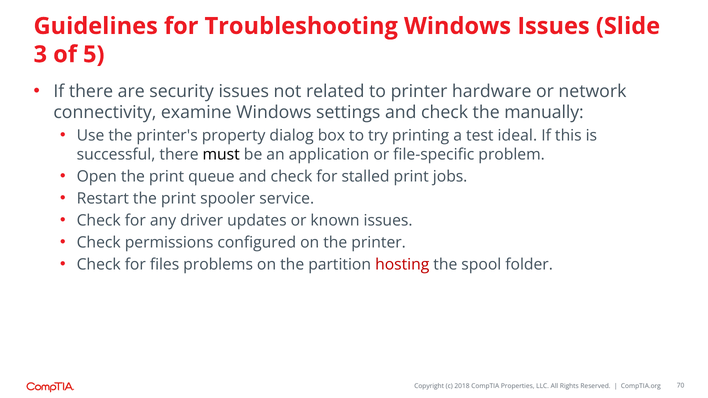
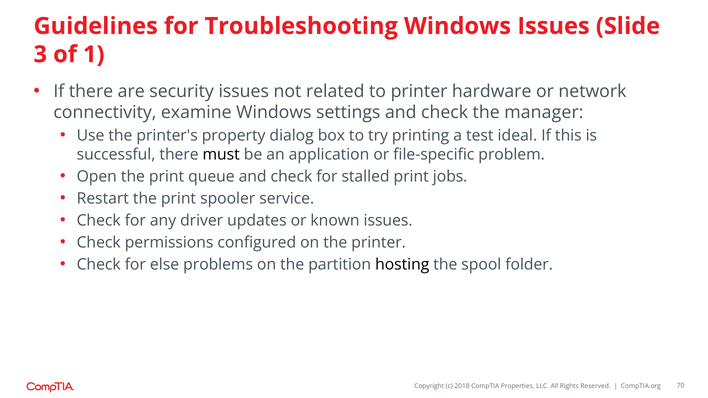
5: 5 -> 1 (94, 54)
manually: manually -> manager (544, 113)
files: files -> else (165, 265)
hosting colour: red -> black (402, 265)
